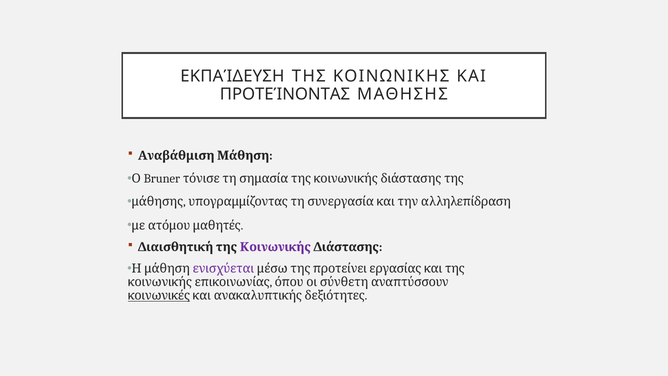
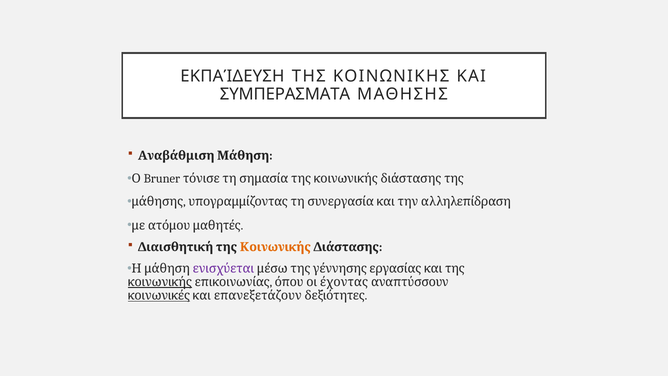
ΠΡΟΤΕΊΝΟΝΤΑΣ: ΠΡΟΤΕΊΝΟΝΤΑΣ -> ΣΥΜΠΕΡΑΣΜΑΤΑ (285, 94)
Κοινωνικής colour: purple -> orange (275, 247)
προτείνει: προτείνει -> γέννησης (340, 268)
κοινωνικής underline: none -> present (160, 282)
σύνθετη: σύνθετη -> έχοντας (344, 282)
ανακαλυπτικής: ανακαλυπτικής -> επανεξετάζουν (258, 296)
